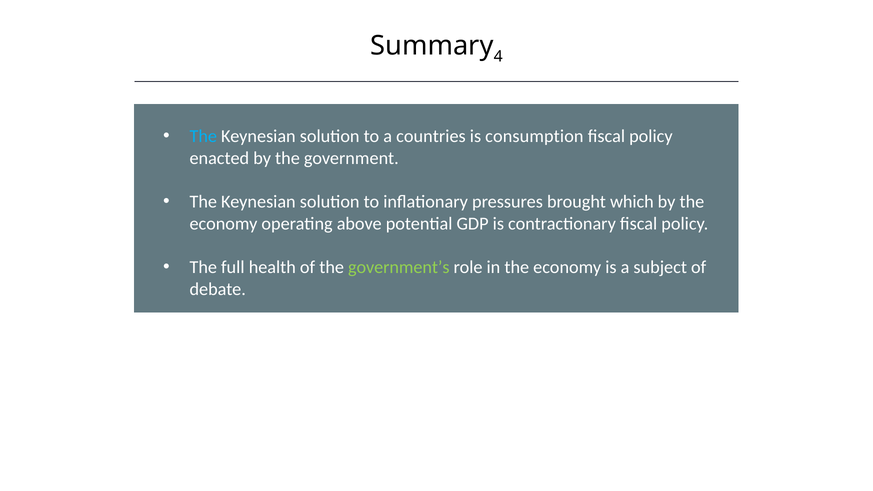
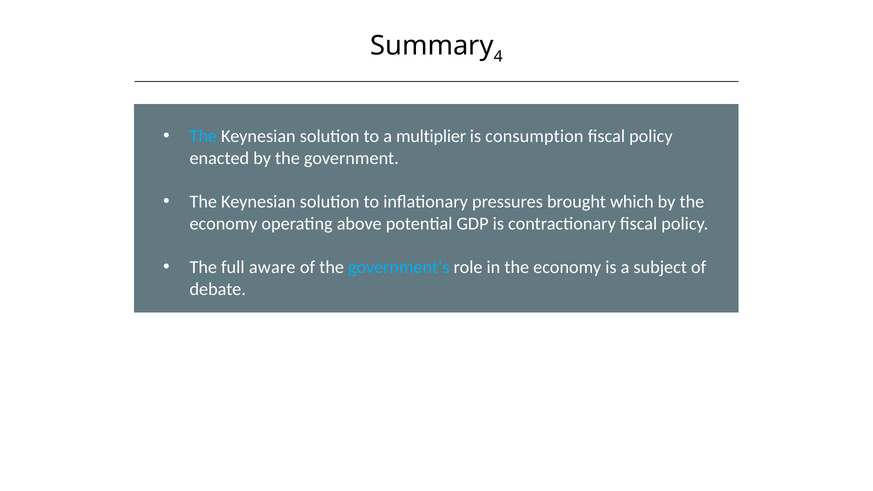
countries: countries -> multiplier (431, 136)
health: health -> aware (272, 267)
government’s colour: light green -> light blue (399, 267)
